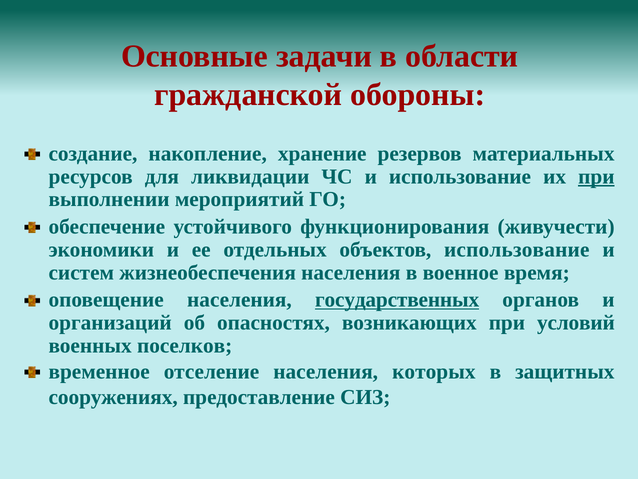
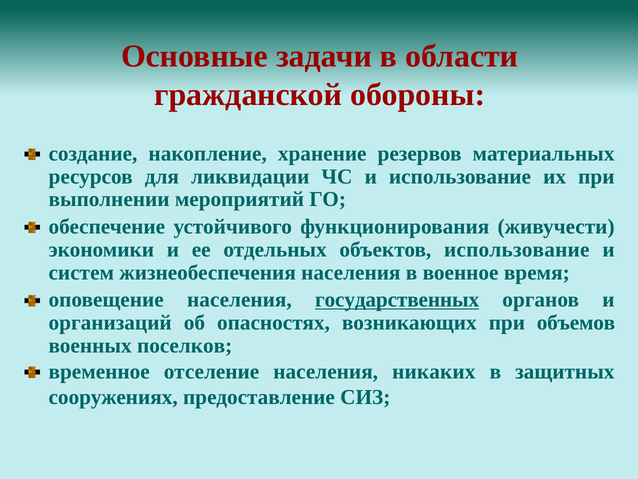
при underline: present -> none (596, 176)
условий: условий -> объемов (576, 323)
которых: которых -> никаких (434, 371)
